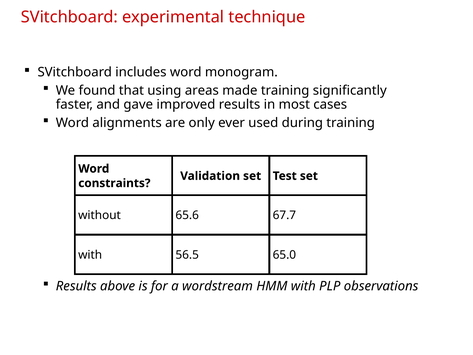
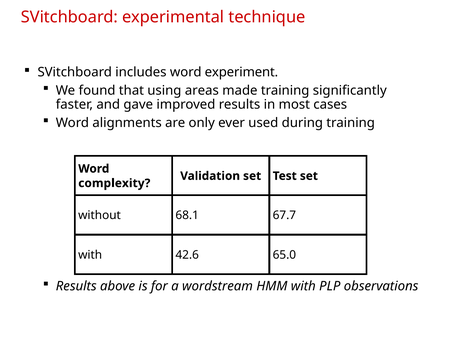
monogram: monogram -> experiment (241, 72)
constraints: constraints -> complexity (114, 183)
65.6: 65.6 -> 68.1 (187, 215)
56.5: 56.5 -> 42.6 (187, 255)
